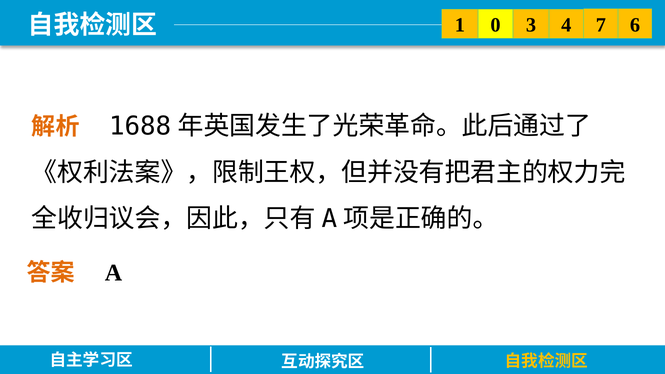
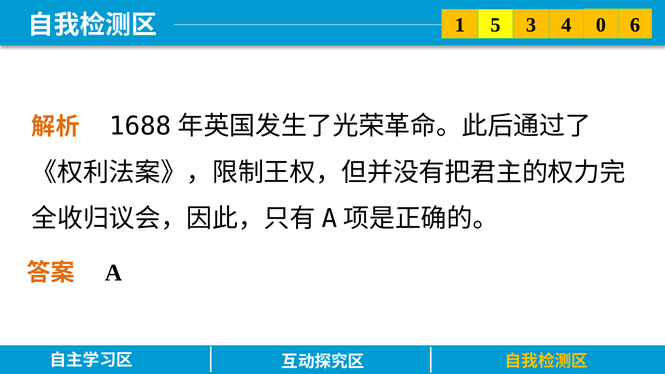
0: 0 -> 5 (496, 25)
7: 7 -> 0 (601, 25)
